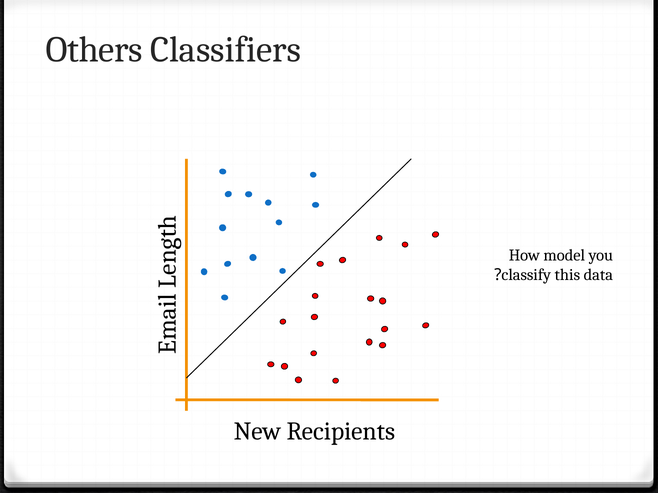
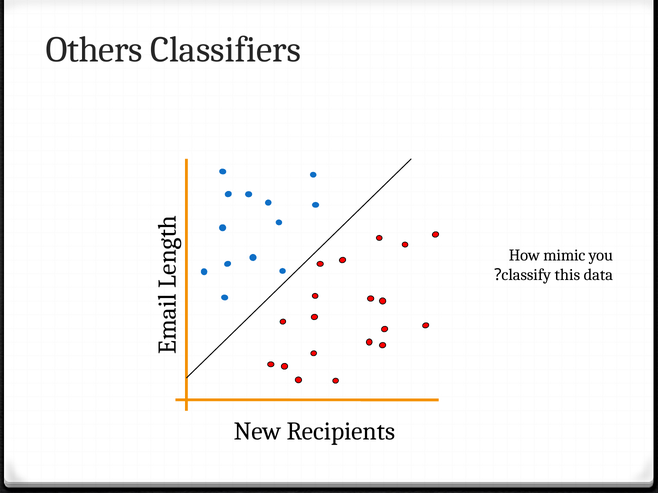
model: model -> mimic (564, 255)
